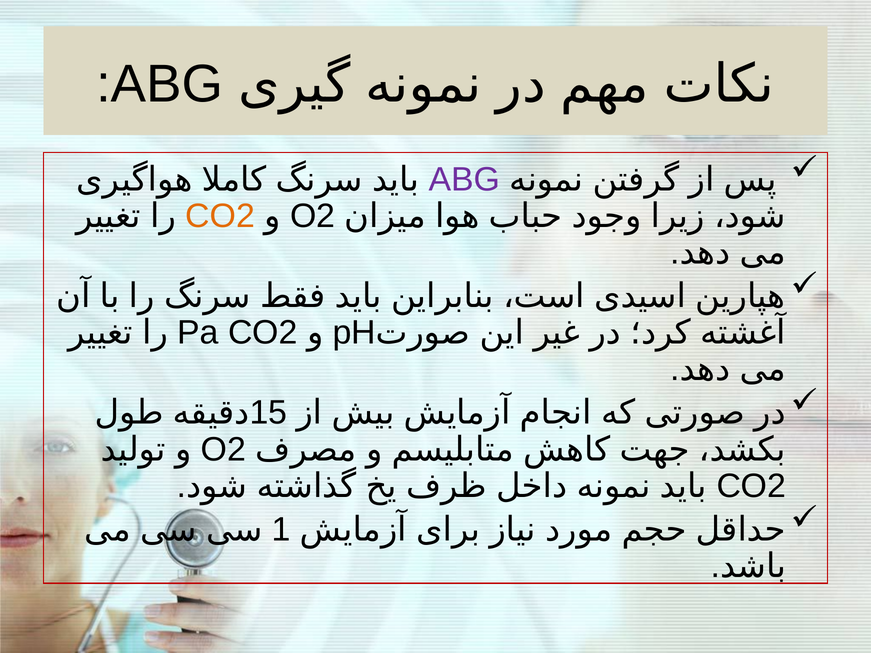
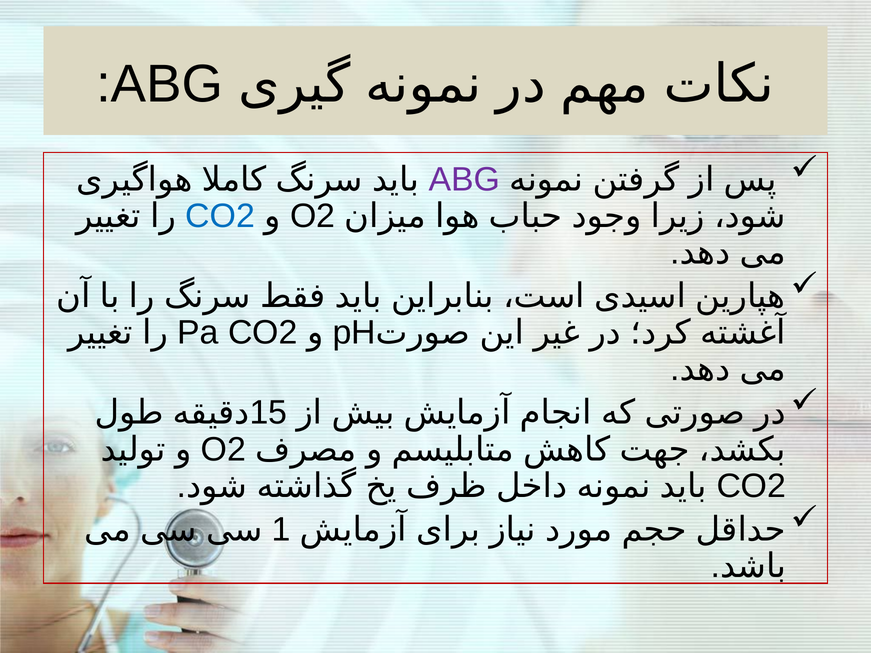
CO2 colour: orange -> blue (220, 216)
